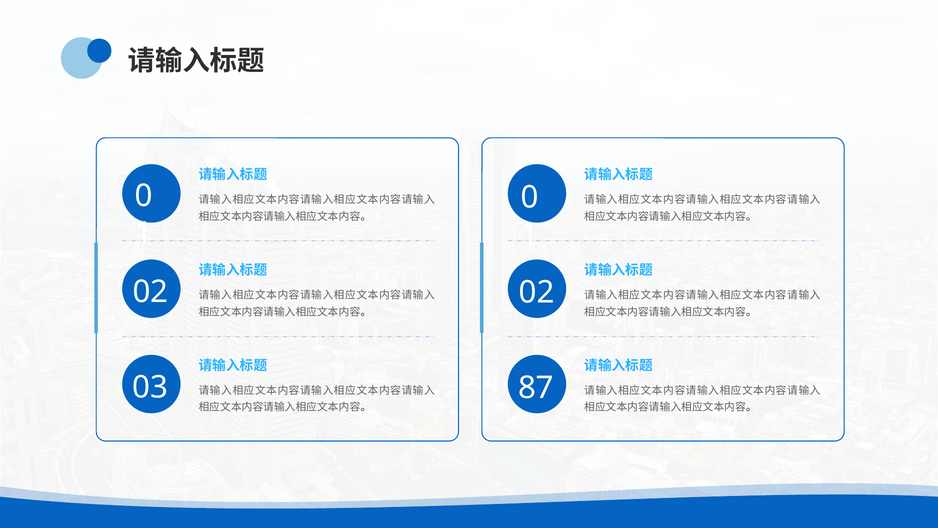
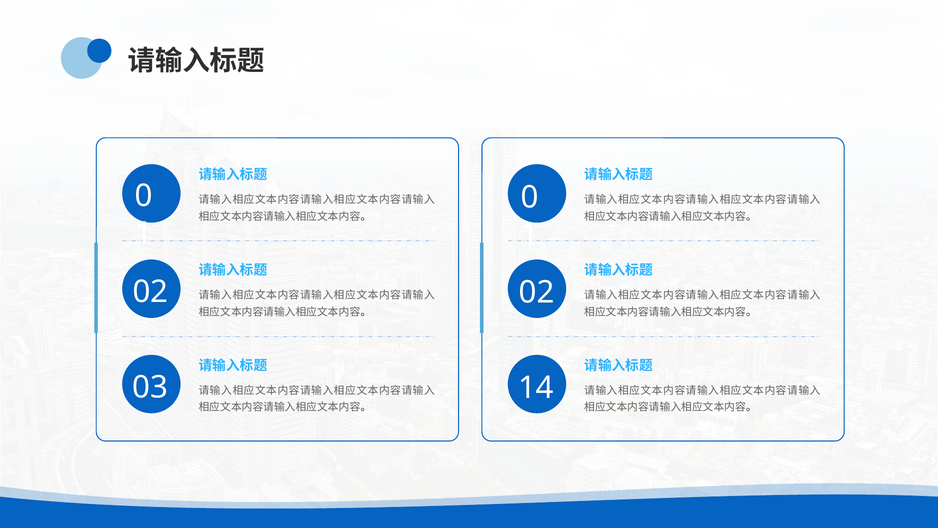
87: 87 -> 14 (536, 388)
